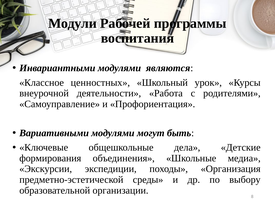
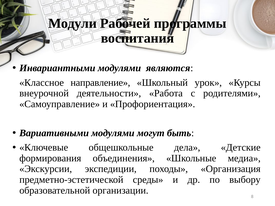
ценностных: ценностных -> направление (100, 83)
